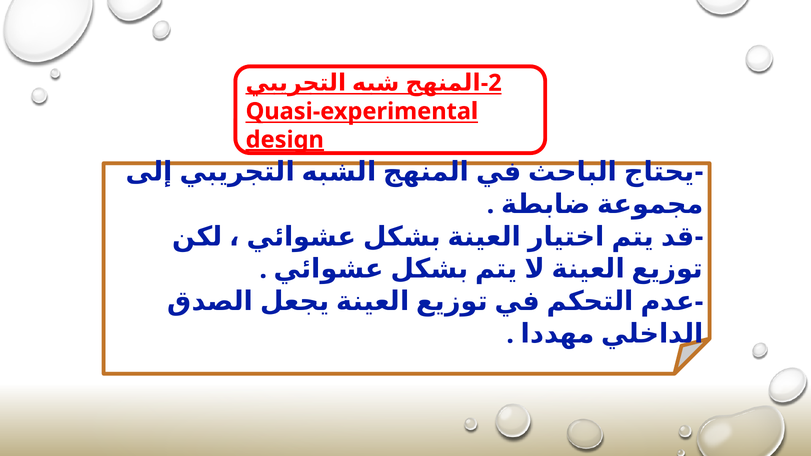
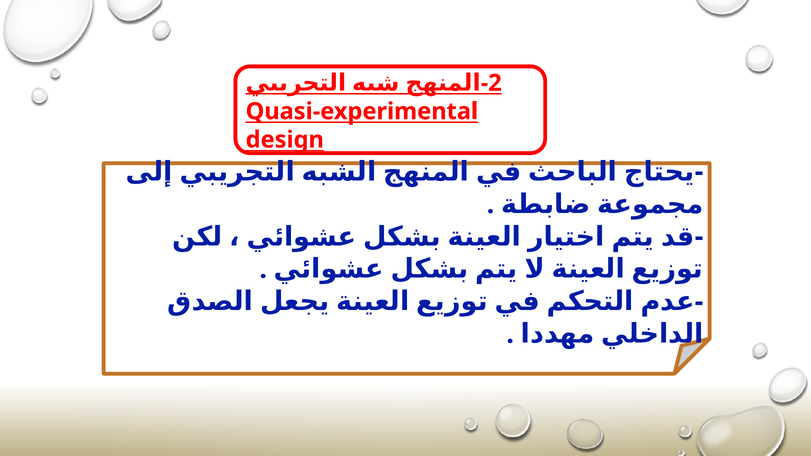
design underline: present -> none (285, 140)
